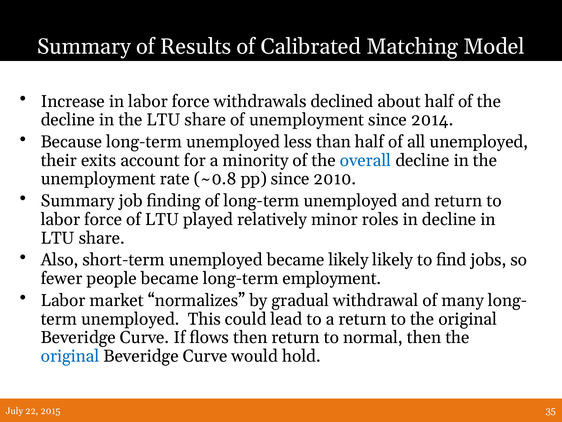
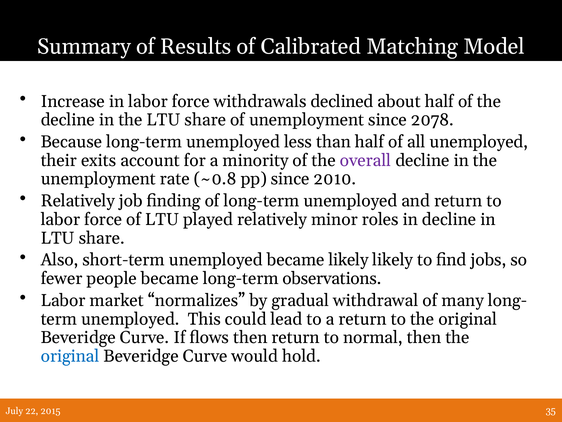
2014: 2014 -> 2078 (432, 120)
overall colour: blue -> purple (366, 160)
Summary: Summary -> Relatively (78, 201)
employment: employment -> observations (332, 278)
